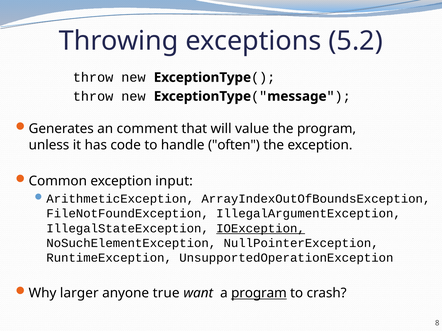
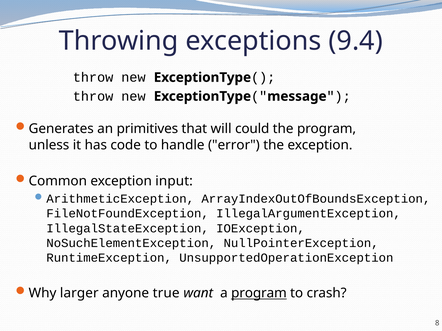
5.2: 5.2 -> 9.4 (356, 41)
comment: comment -> primitives (147, 129)
value: value -> could (252, 129)
often: often -> error (234, 145)
IOException underline: present -> none (261, 229)
